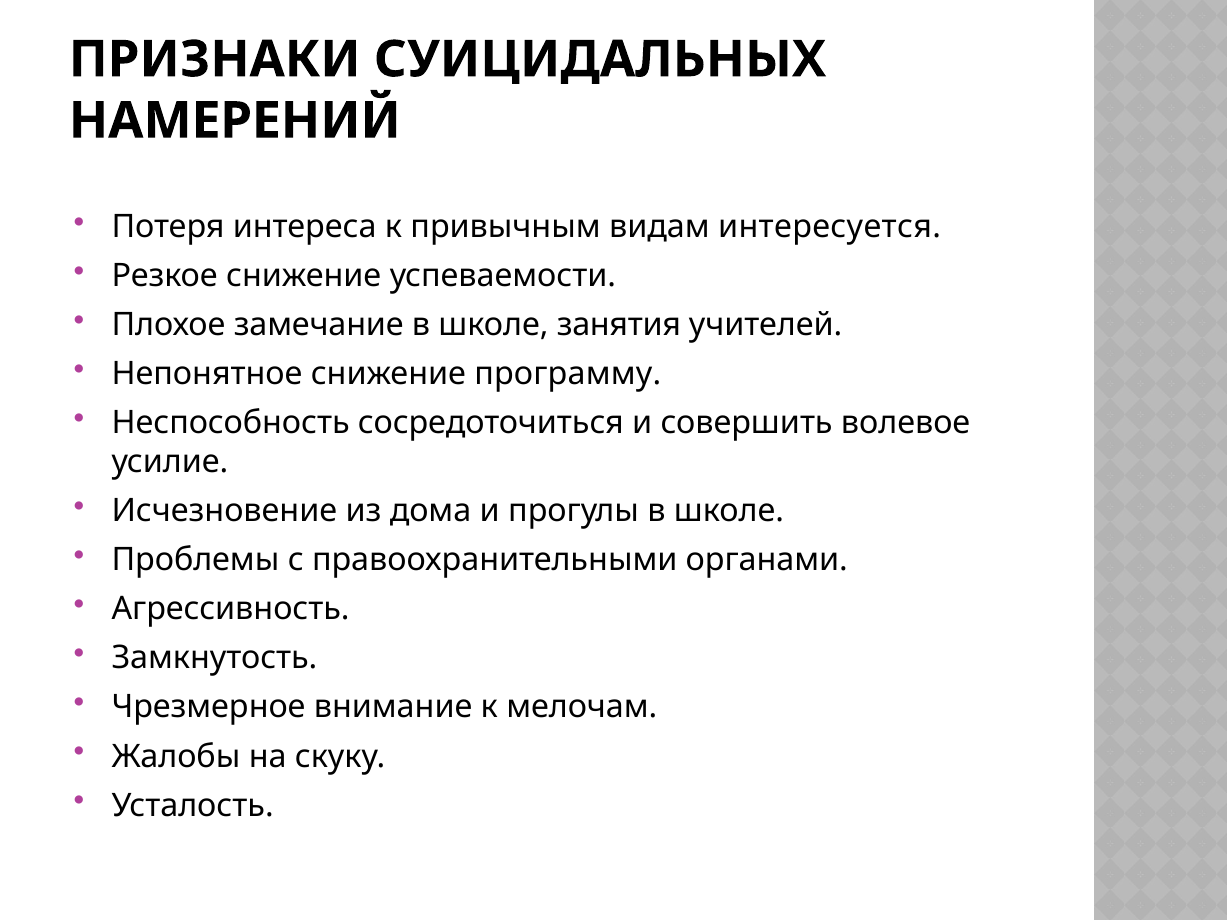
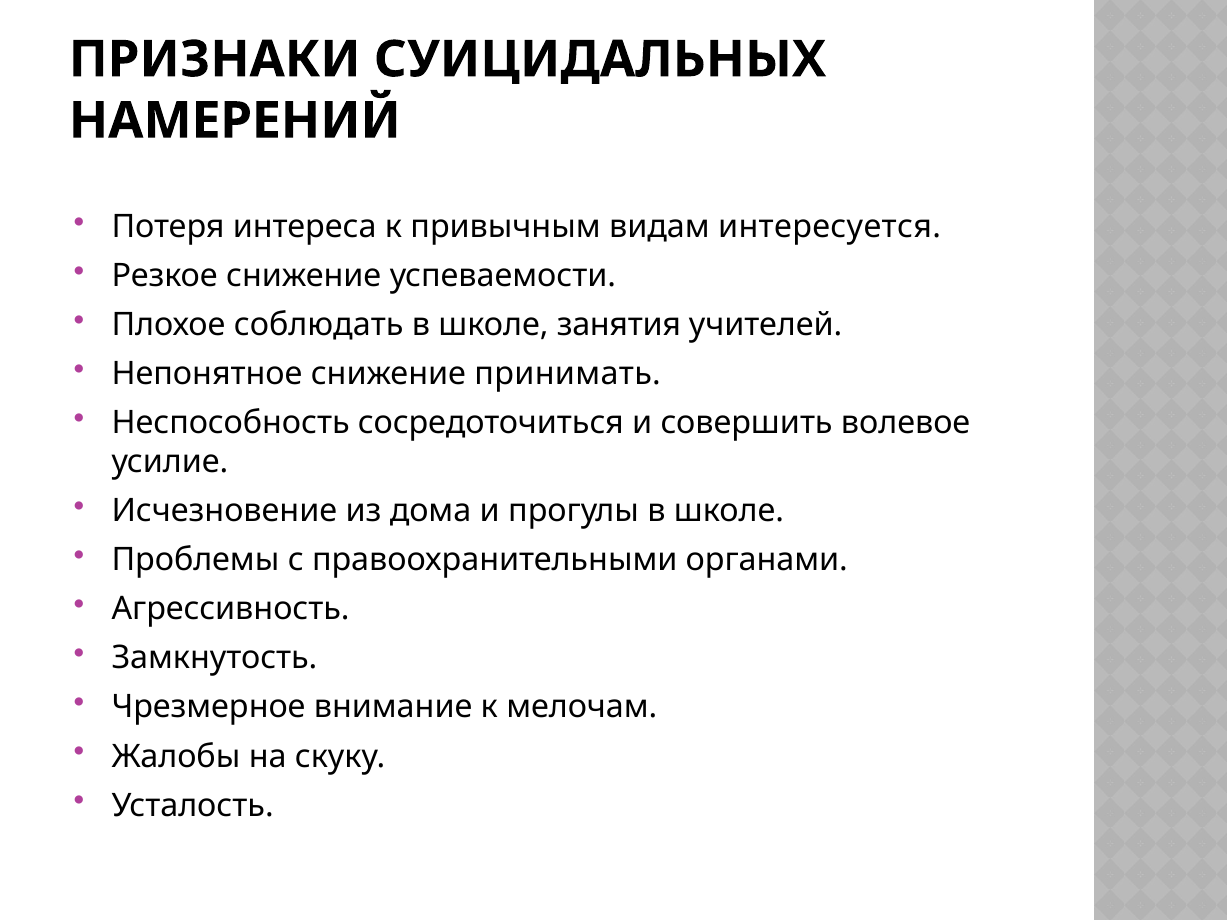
замечание: замечание -> соблюдать (319, 325)
программу: программу -> принимать (568, 374)
